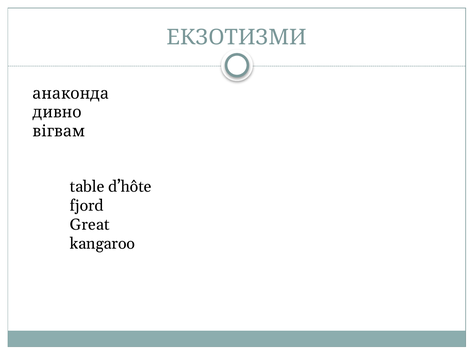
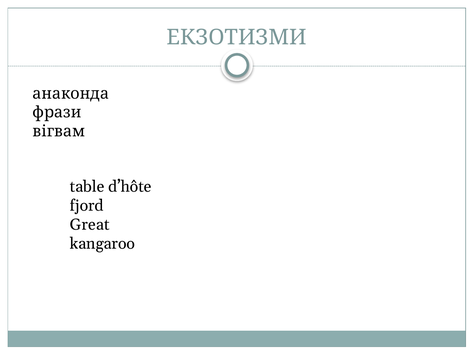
дивно: дивно -> фрази (57, 113)
